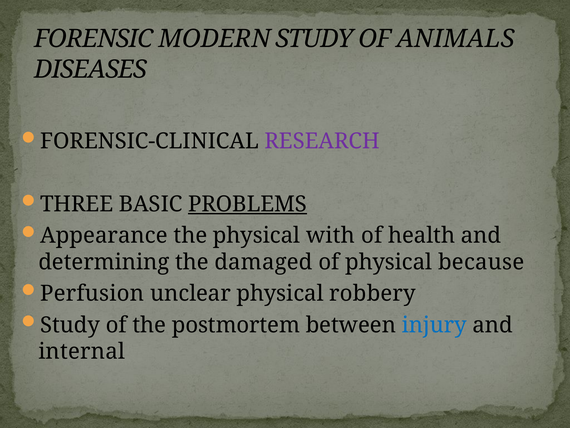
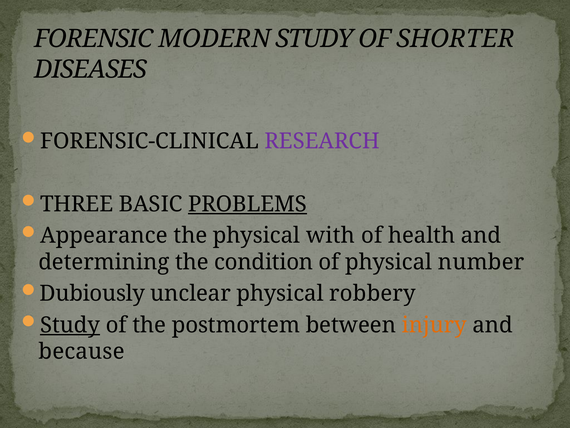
ANIMALS: ANIMALS -> SHORTER (455, 39)
damaged: damaged -> condition (264, 262)
because: because -> number (481, 262)
Perfusion: Perfusion -> Dubiously (92, 293)
Study underline: none -> present (70, 325)
injury colour: blue -> orange (434, 325)
internal: internal -> because (82, 351)
